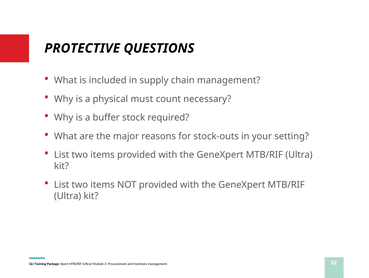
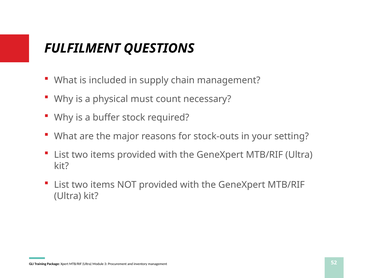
PROTECTIVE: PROTECTIVE -> FULFILMENT (82, 48)
